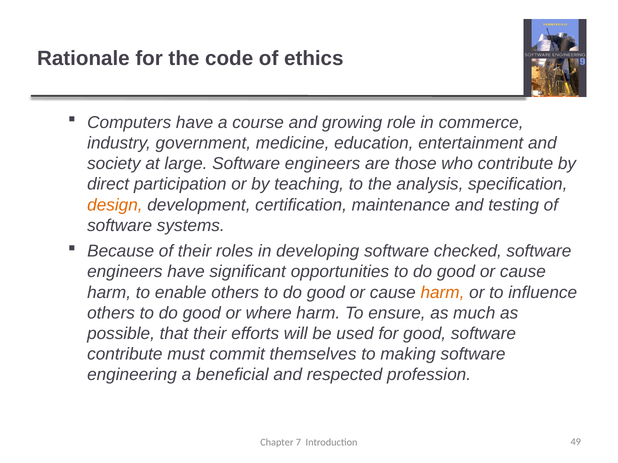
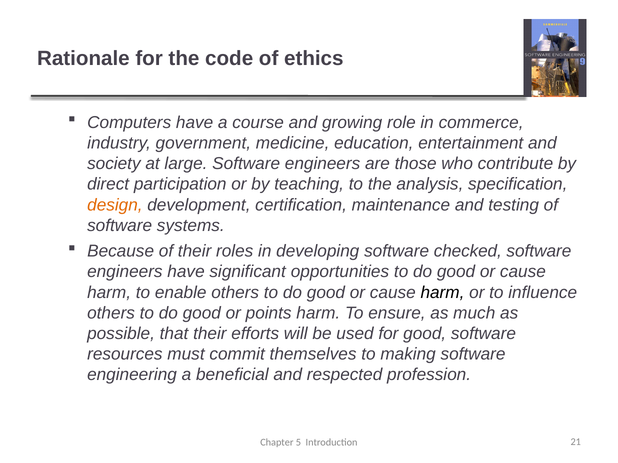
harm colour: orange -> black (442, 293)
where: where -> points (269, 313)
contribute: contribute -> resources (125, 355)
7: 7 -> 5 (298, 443)
49: 49 -> 21 (576, 443)
